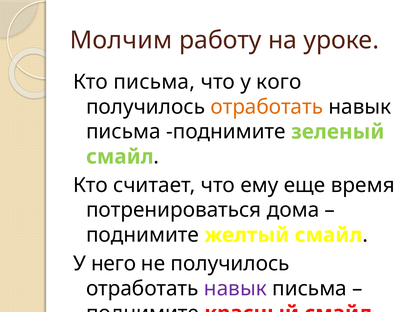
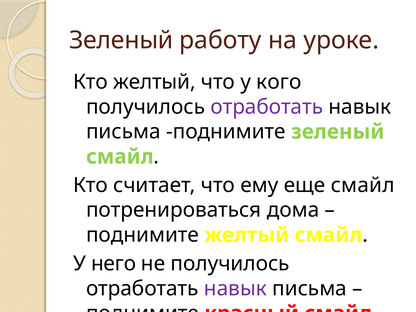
Молчим: Молчим -> Зеленый (121, 40)
Кто письма: письма -> желтый (154, 82)
отработать colour: orange -> purple (267, 107)
еще время: время -> смайл (363, 185)
